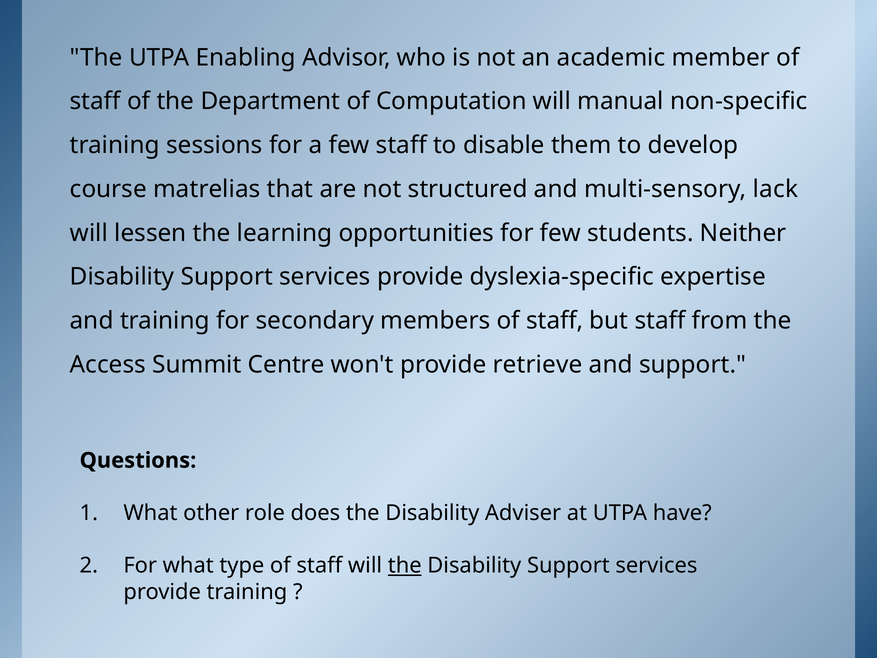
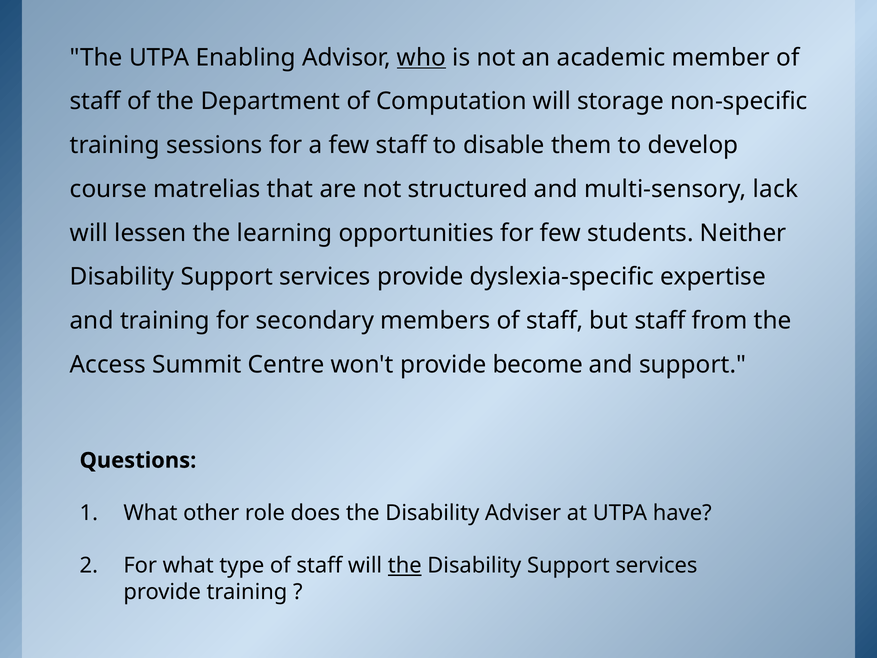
who underline: none -> present (421, 57)
manual: manual -> storage (621, 101)
retrieve: retrieve -> become (538, 364)
